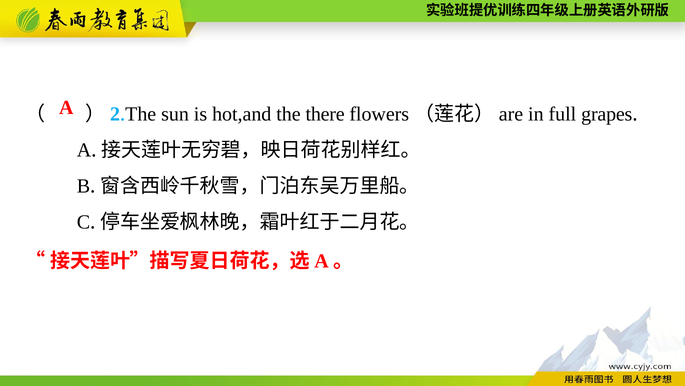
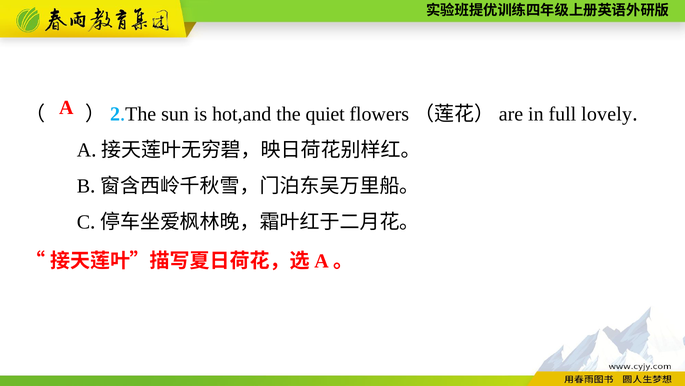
there: there -> quiet (325, 114)
grapes: grapes -> lovely (607, 114)
